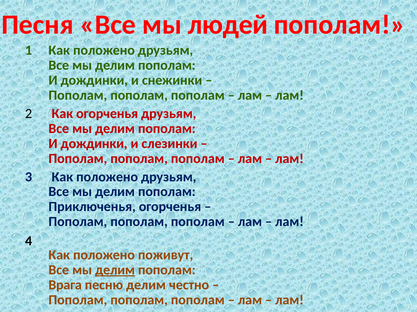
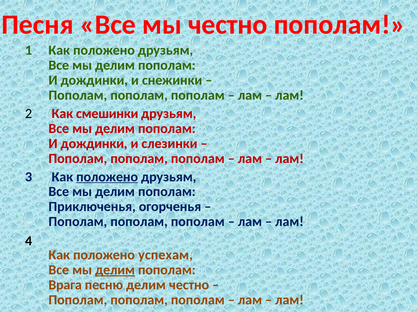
мы людей: людей -> честно (228, 25)
Как огорченья: огорченья -> смешинки (107, 114)
положено underline: none -> present (107, 177)
поживут: поживут -> успехам (165, 256)
